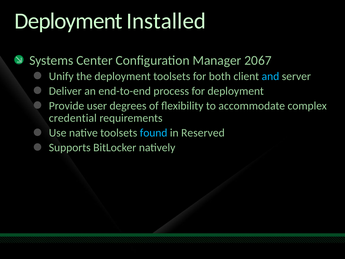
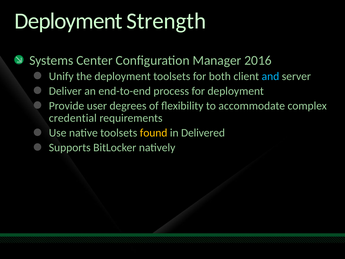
Installed: Installed -> Strength (166, 21)
2067: 2067 -> 2016 (258, 60)
found colour: light blue -> yellow (154, 133)
Reserved: Reserved -> Delivered (203, 133)
